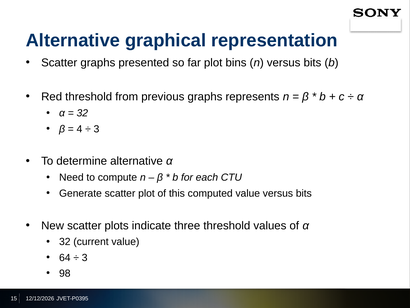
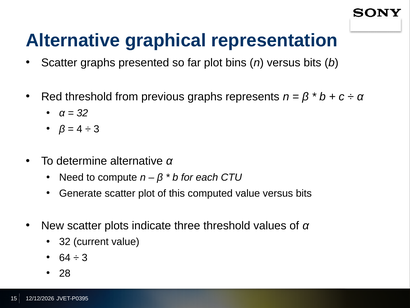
98: 98 -> 28 (65, 273)
